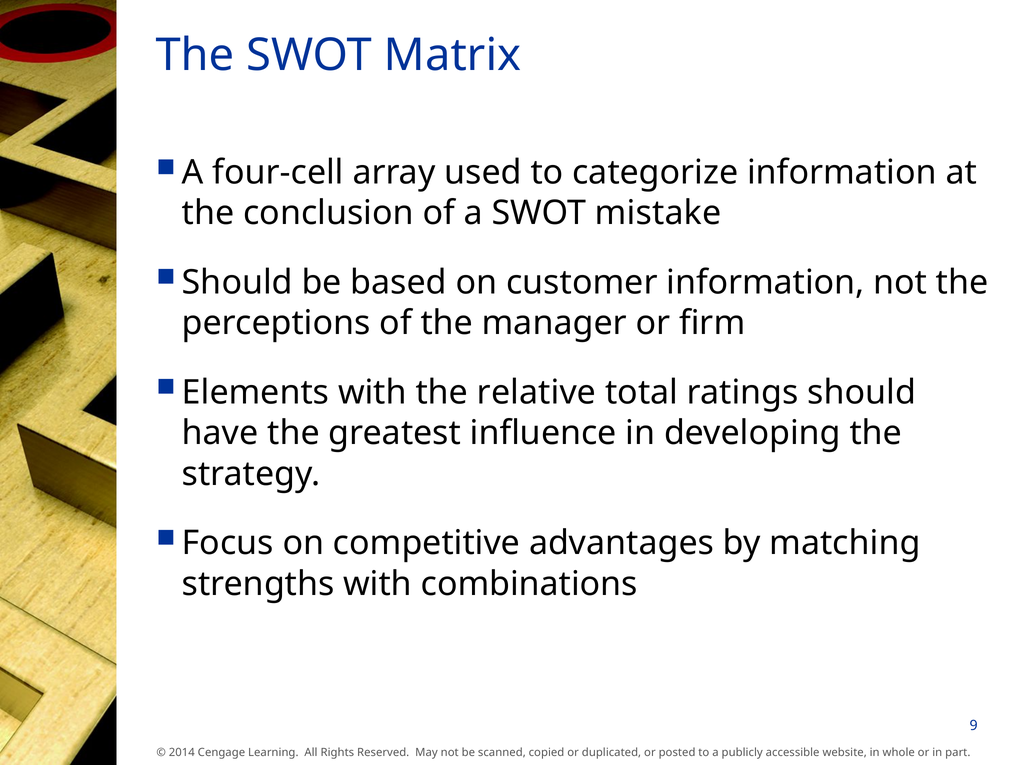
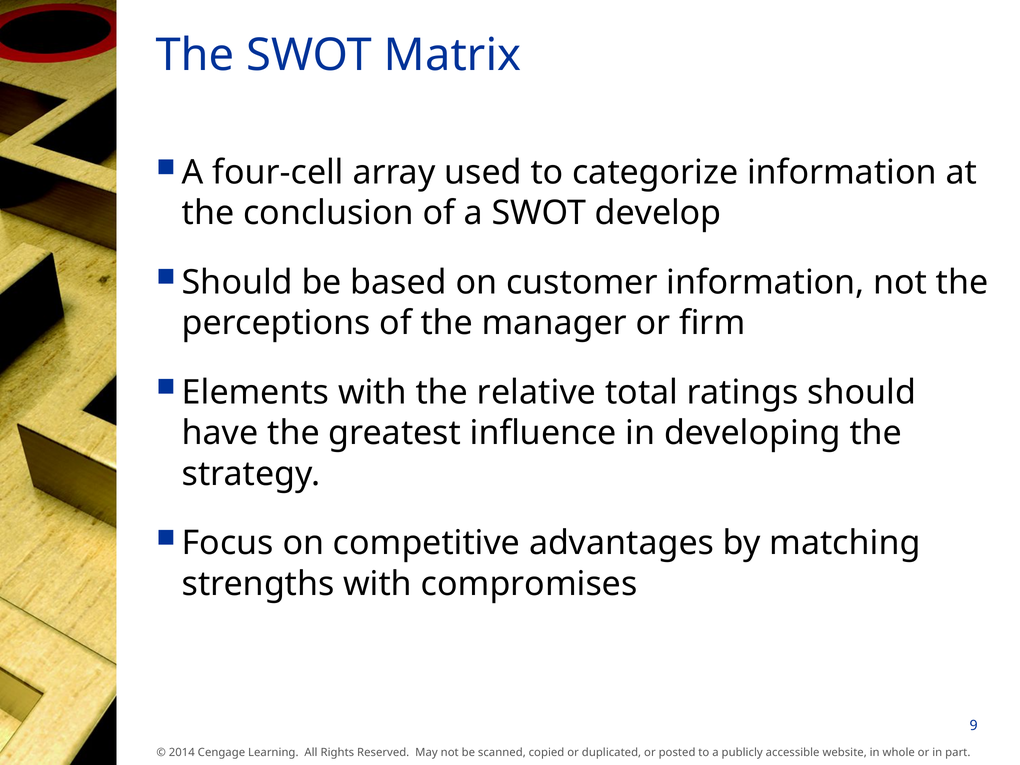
mistake: mistake -> develop (658, 213)
combinations: combinations -> compromises (529, 584)
